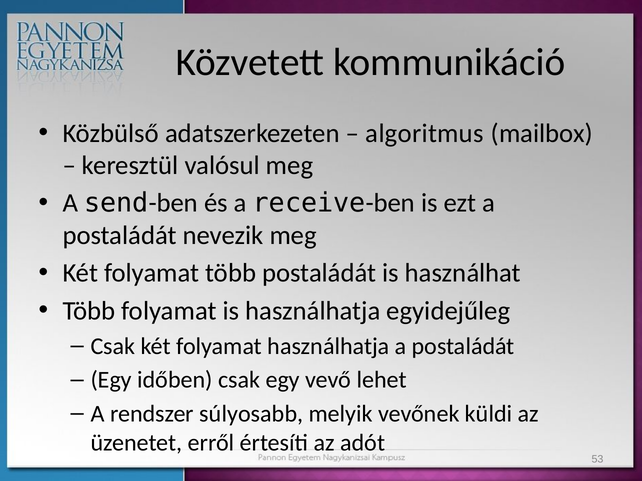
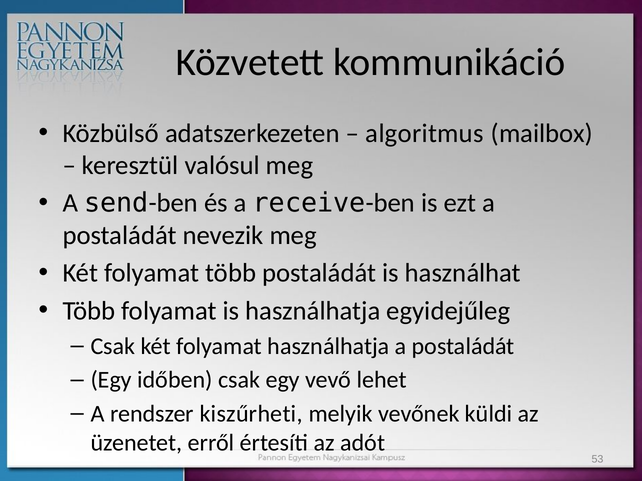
súlyosabb: súlyosabb -> kiszűrheti (251, 414)
